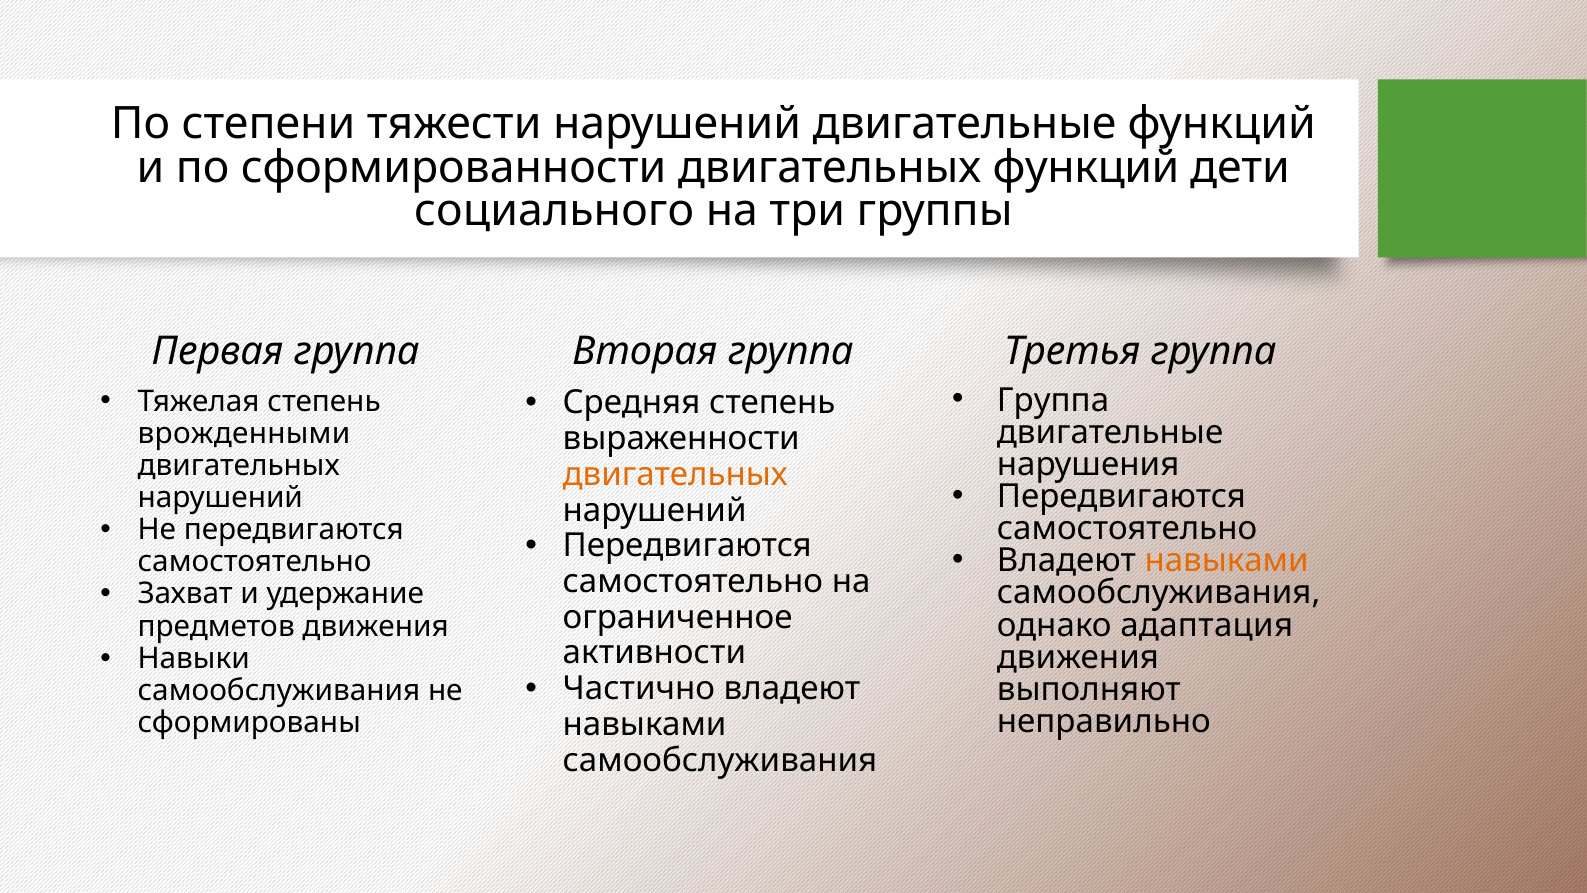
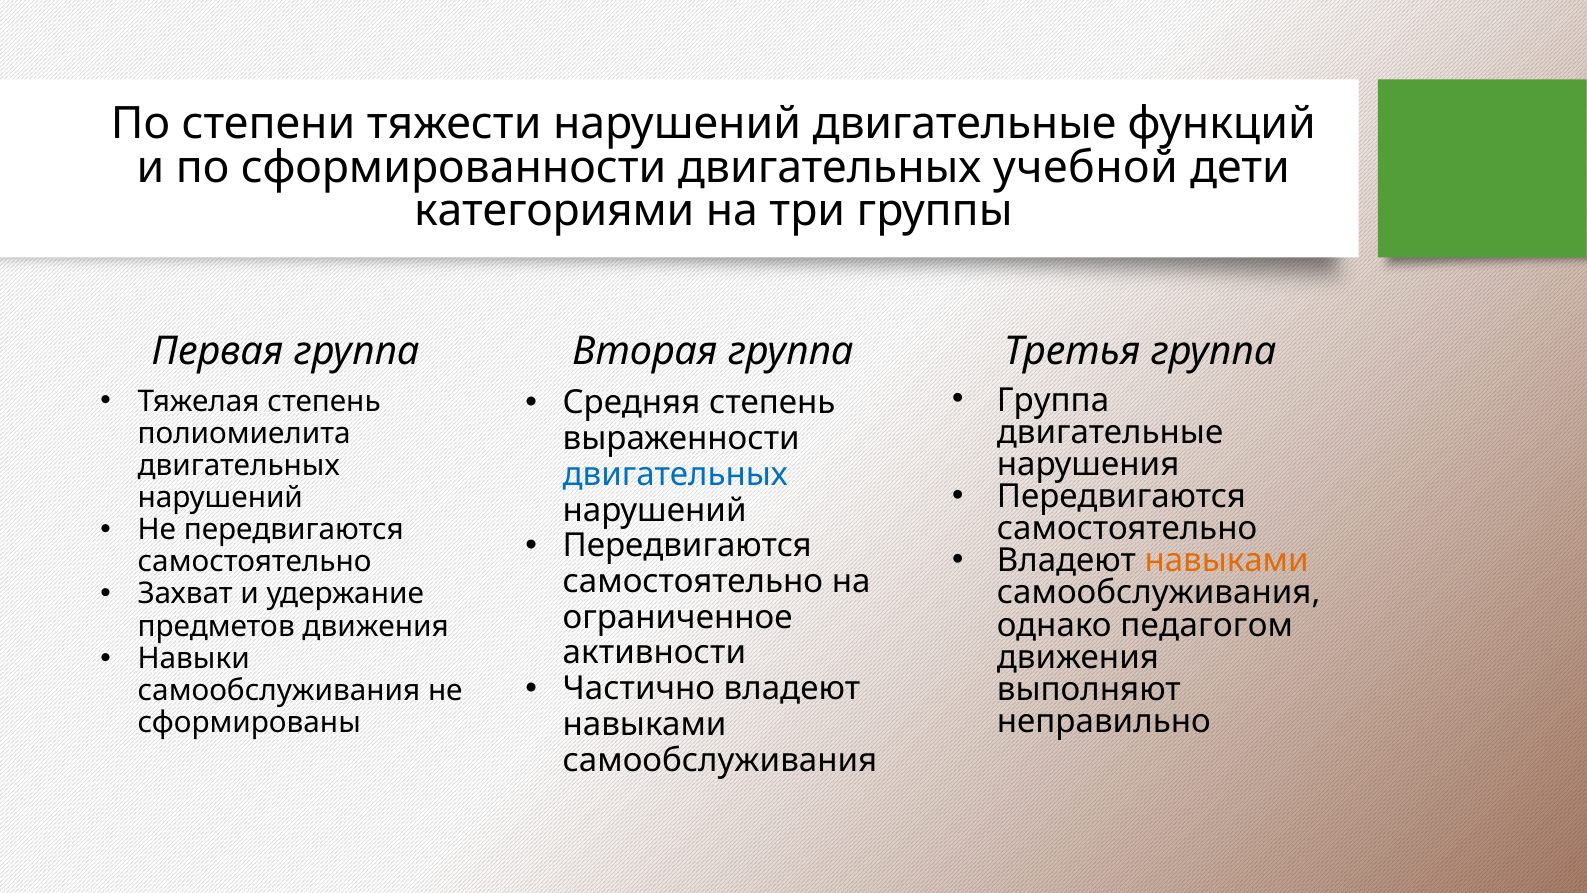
двигательных функций: функций -> учебной (1086, 167)
социального: социального -> категориями (554, 211)
врожденными: врожденными -> полиомиелита (244, 433)
двигательных colour: orange -> blue (675, 474)
адаптация: адаптация -> педагогом (1207, 625)
